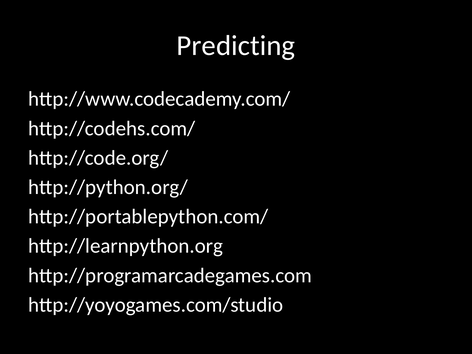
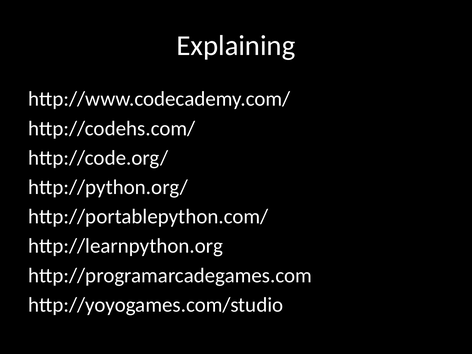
Predicting: Predicting -> Explaining (236, 46)
